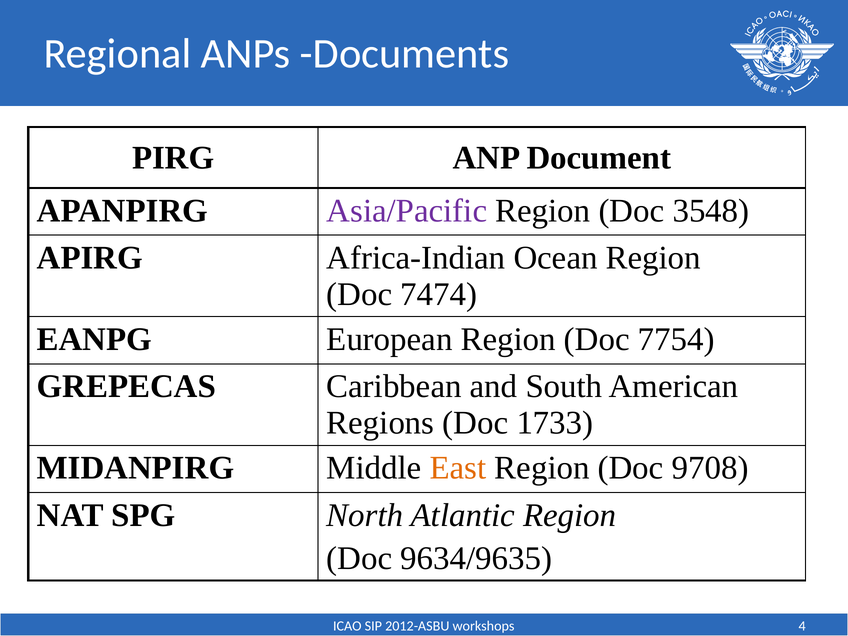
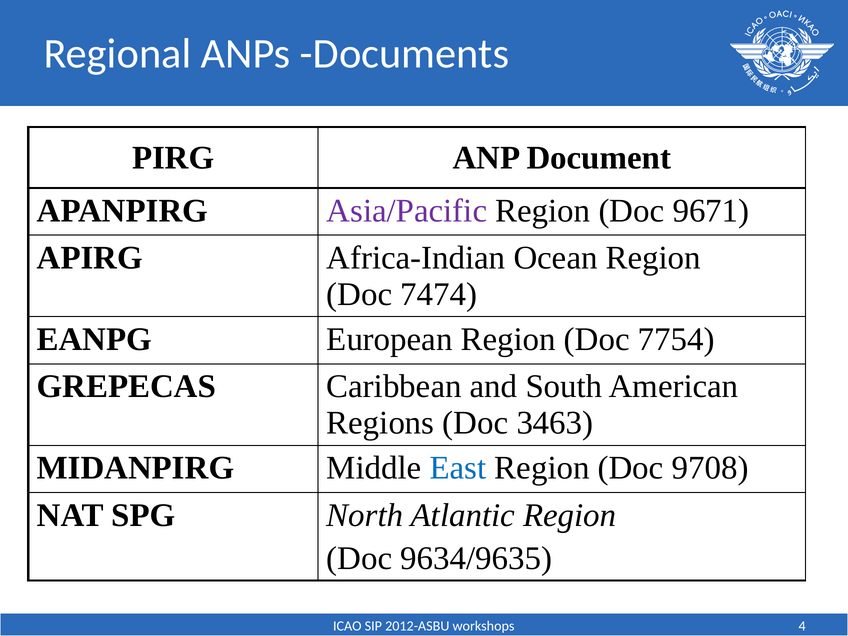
3548: 3548 -> 9671 (711, 211)
1733: 1733 -> 3463 (555, 423)
East colour: orange -> blue (458, 468)
